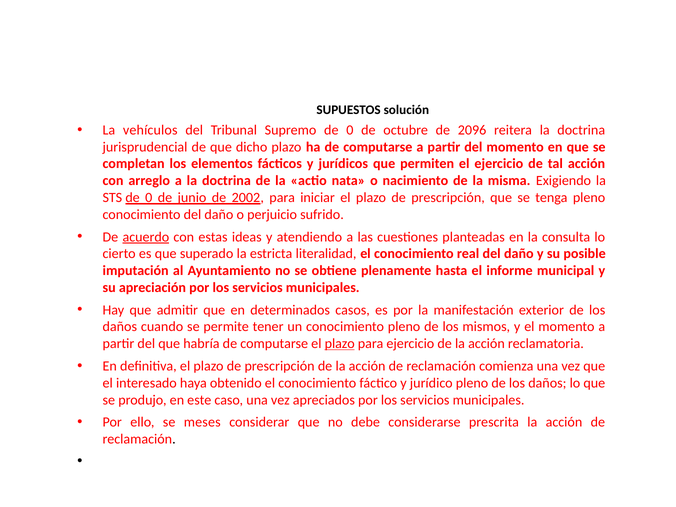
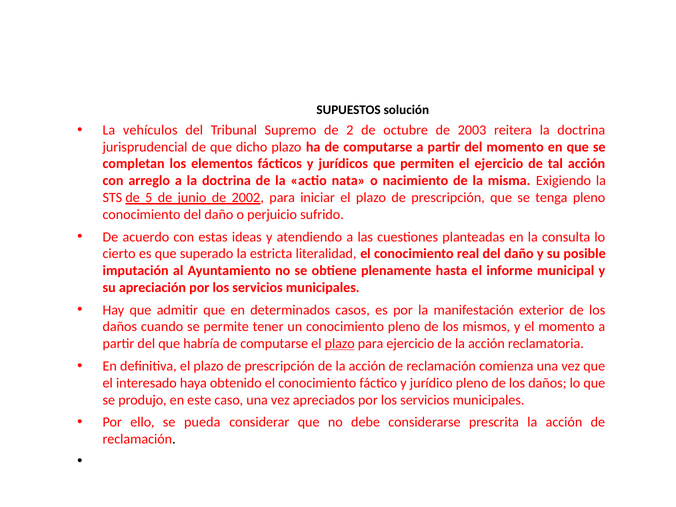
Supremo de 0: 0 -> 2 (350, 130)
2096: 2096 -> 2003 (472, 130)
STS de 0: 0 -> 5 (149, 198)
acuerdo underline: present -> none (146, 237)
meses: meses -> pueda (202, 422)
